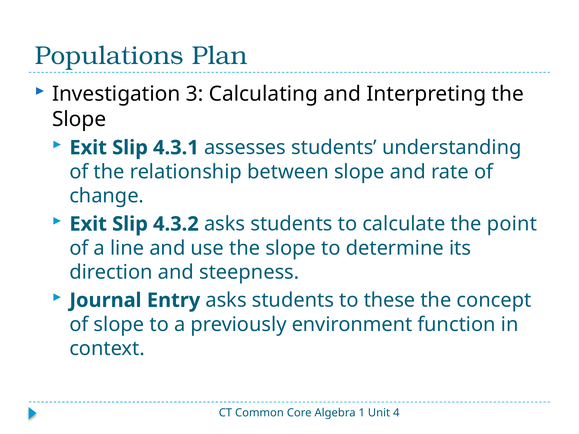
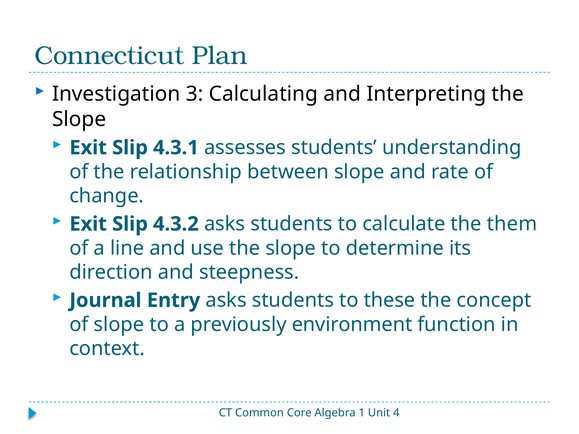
Populations: Populations -> Connecticut (109, 56)
point: point -> them (512, 224)
